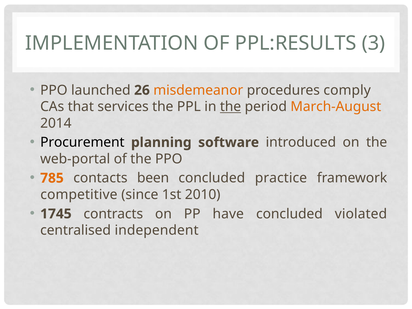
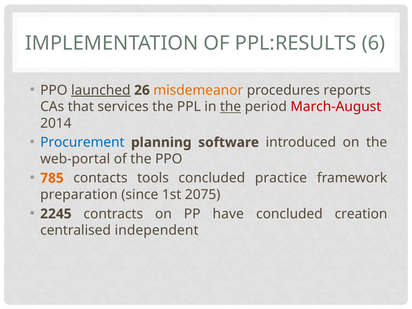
3: 3 -> 6 (373, 43)
launched underline: none -> present (101, 90)
comply: comply -> reports (347, 90)
March-August colour: orange -> red (336, 107)
Procurement colour: black -> blue (82, 142)
been: been -> tools (153, 178)
competitive: competitive -> preparation (79, 195)
2010: 2010 -> 2075 (203, 195)
1745: 1745 -> 2245 (56, 214)
violated: violated -> creation (361, 214)
